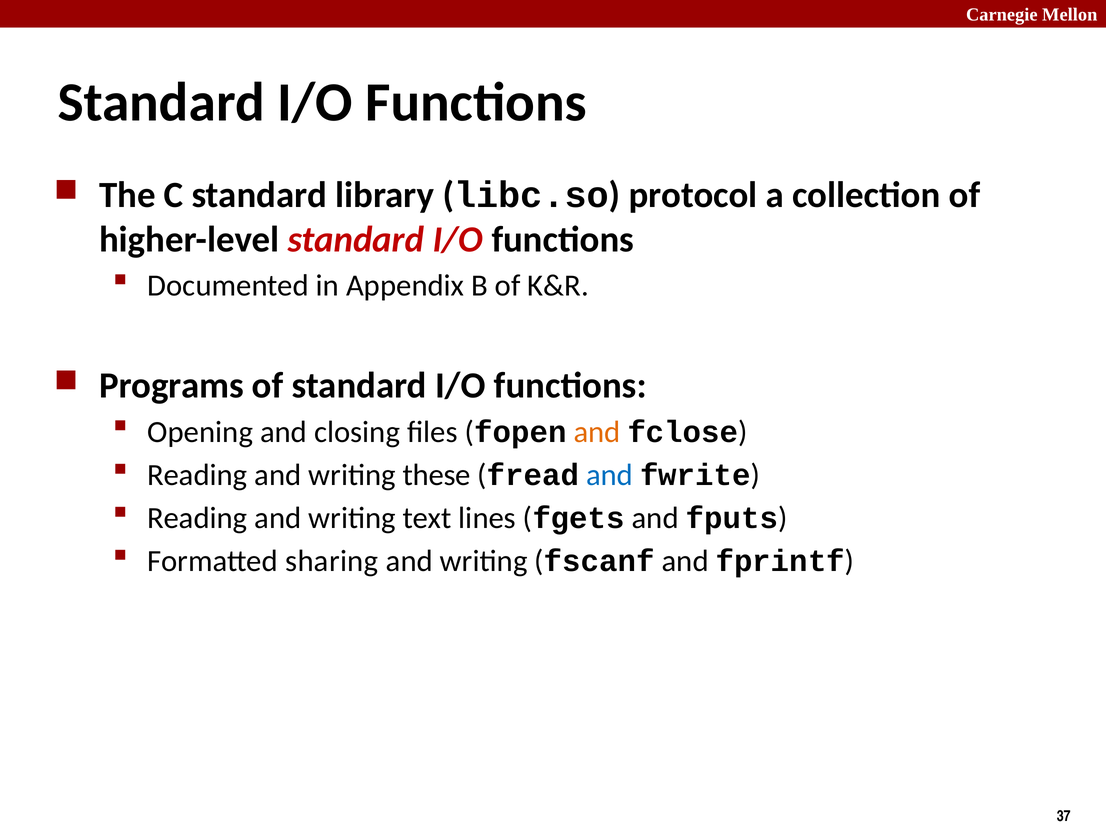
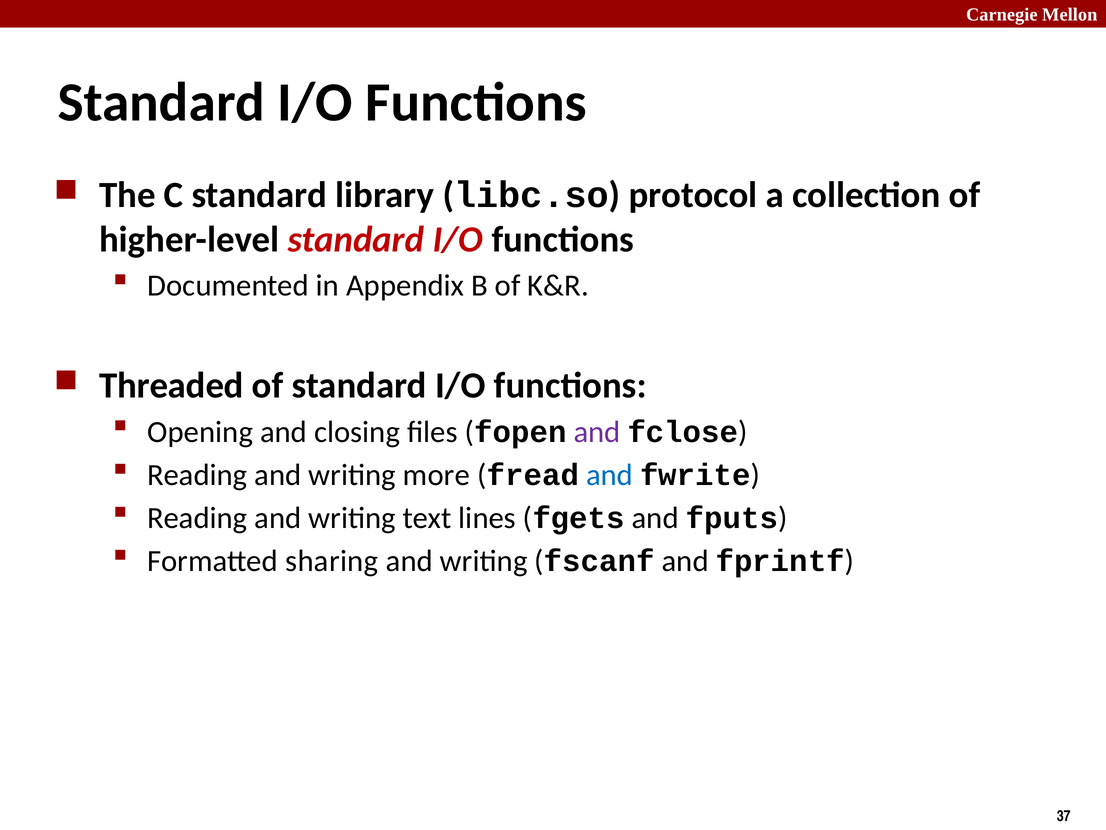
Programs: Programs -> Threaded (171, 385)
and colour: orange -> purple (597, 432)
these: these -> more (437, 475)
